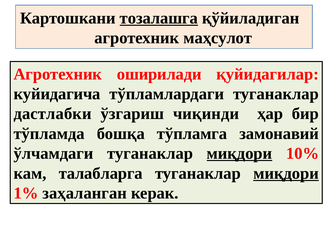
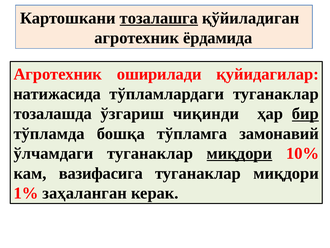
маҳсулот: маҳсулот -> ёрдамида (218, 38)
куйидагича: куйидагича -> натижасида (57, 94)
дастлабки: дастлабки -> тозалашда (53, 114)
бир underline: none -> present (305, 114)
талабларга: талабларга -> вазифасига (101, 173)
миқдори underline: present -> none (286, 173)
